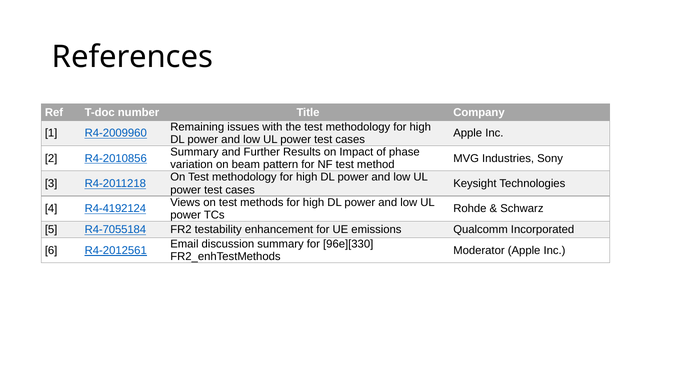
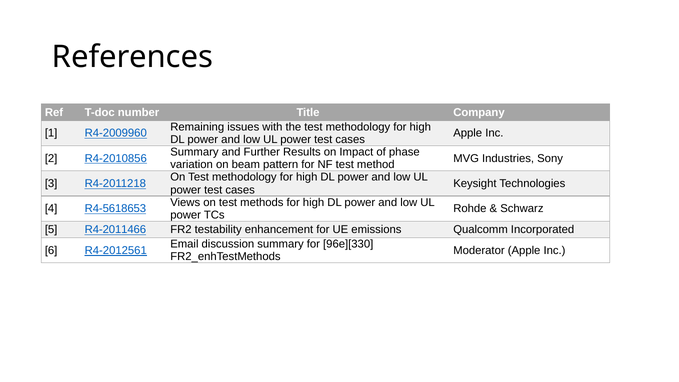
R4-4192124: R4-4192124 -> R4-5618653 (115, 209)
R4-7055184: R4-7055184 -> R4-2011466 (115, 230)
